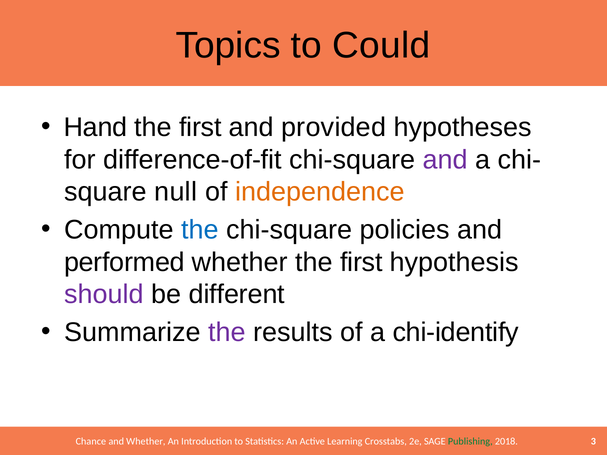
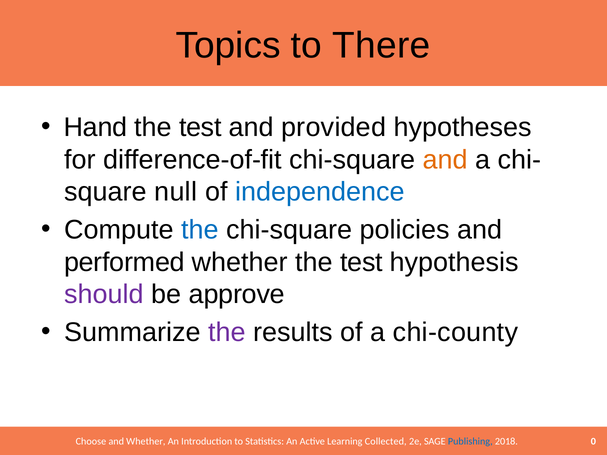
Could: Could -> There (381, 46)
first: first -> test (200, 127)
and colour: purple -> orange (445, 160)
independence colour: orange -> blue (320, 192)
whether the first: first -> test (361, 262)
different: different -> approve (237, 295)
chi-identify: chi-identify -> chi-county (455, 332)
Chance: Chance -> Choose (91, 442)
Crosstabs: Crosstabs -> Collected (386, 442)
Publishing colour: green -> blue (470, 442)
3: 3 -> 0 (593, 442)
